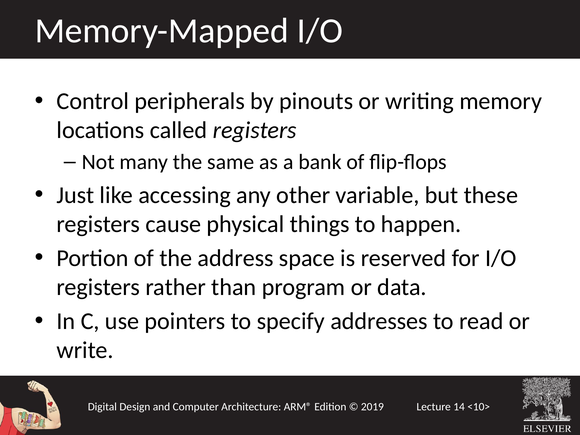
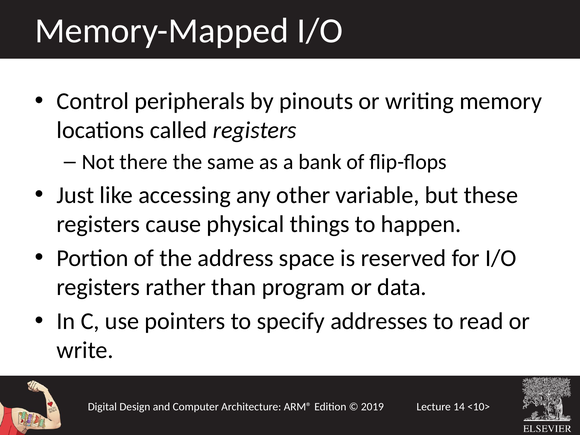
many: many -> there (144, 162)
